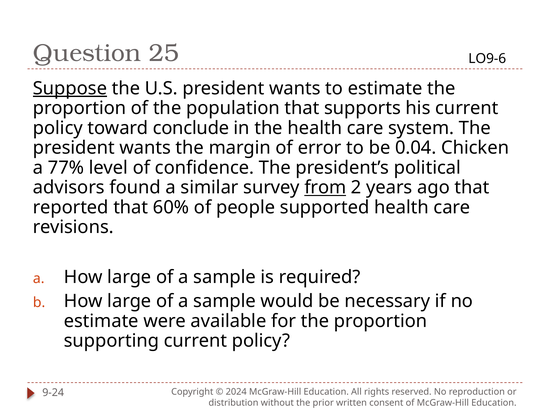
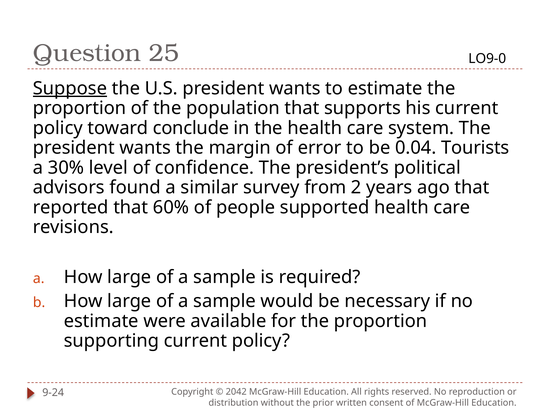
LO9-6: LO9-6 -> LO9-0 (487, 58)
Chicken: Chicken -> Tourists (475, 148)
77%: 77% -> 30% (66, 168)
from underline: present -> none (325, 187)
2024: 2024 -> 2042 (236, 391)
